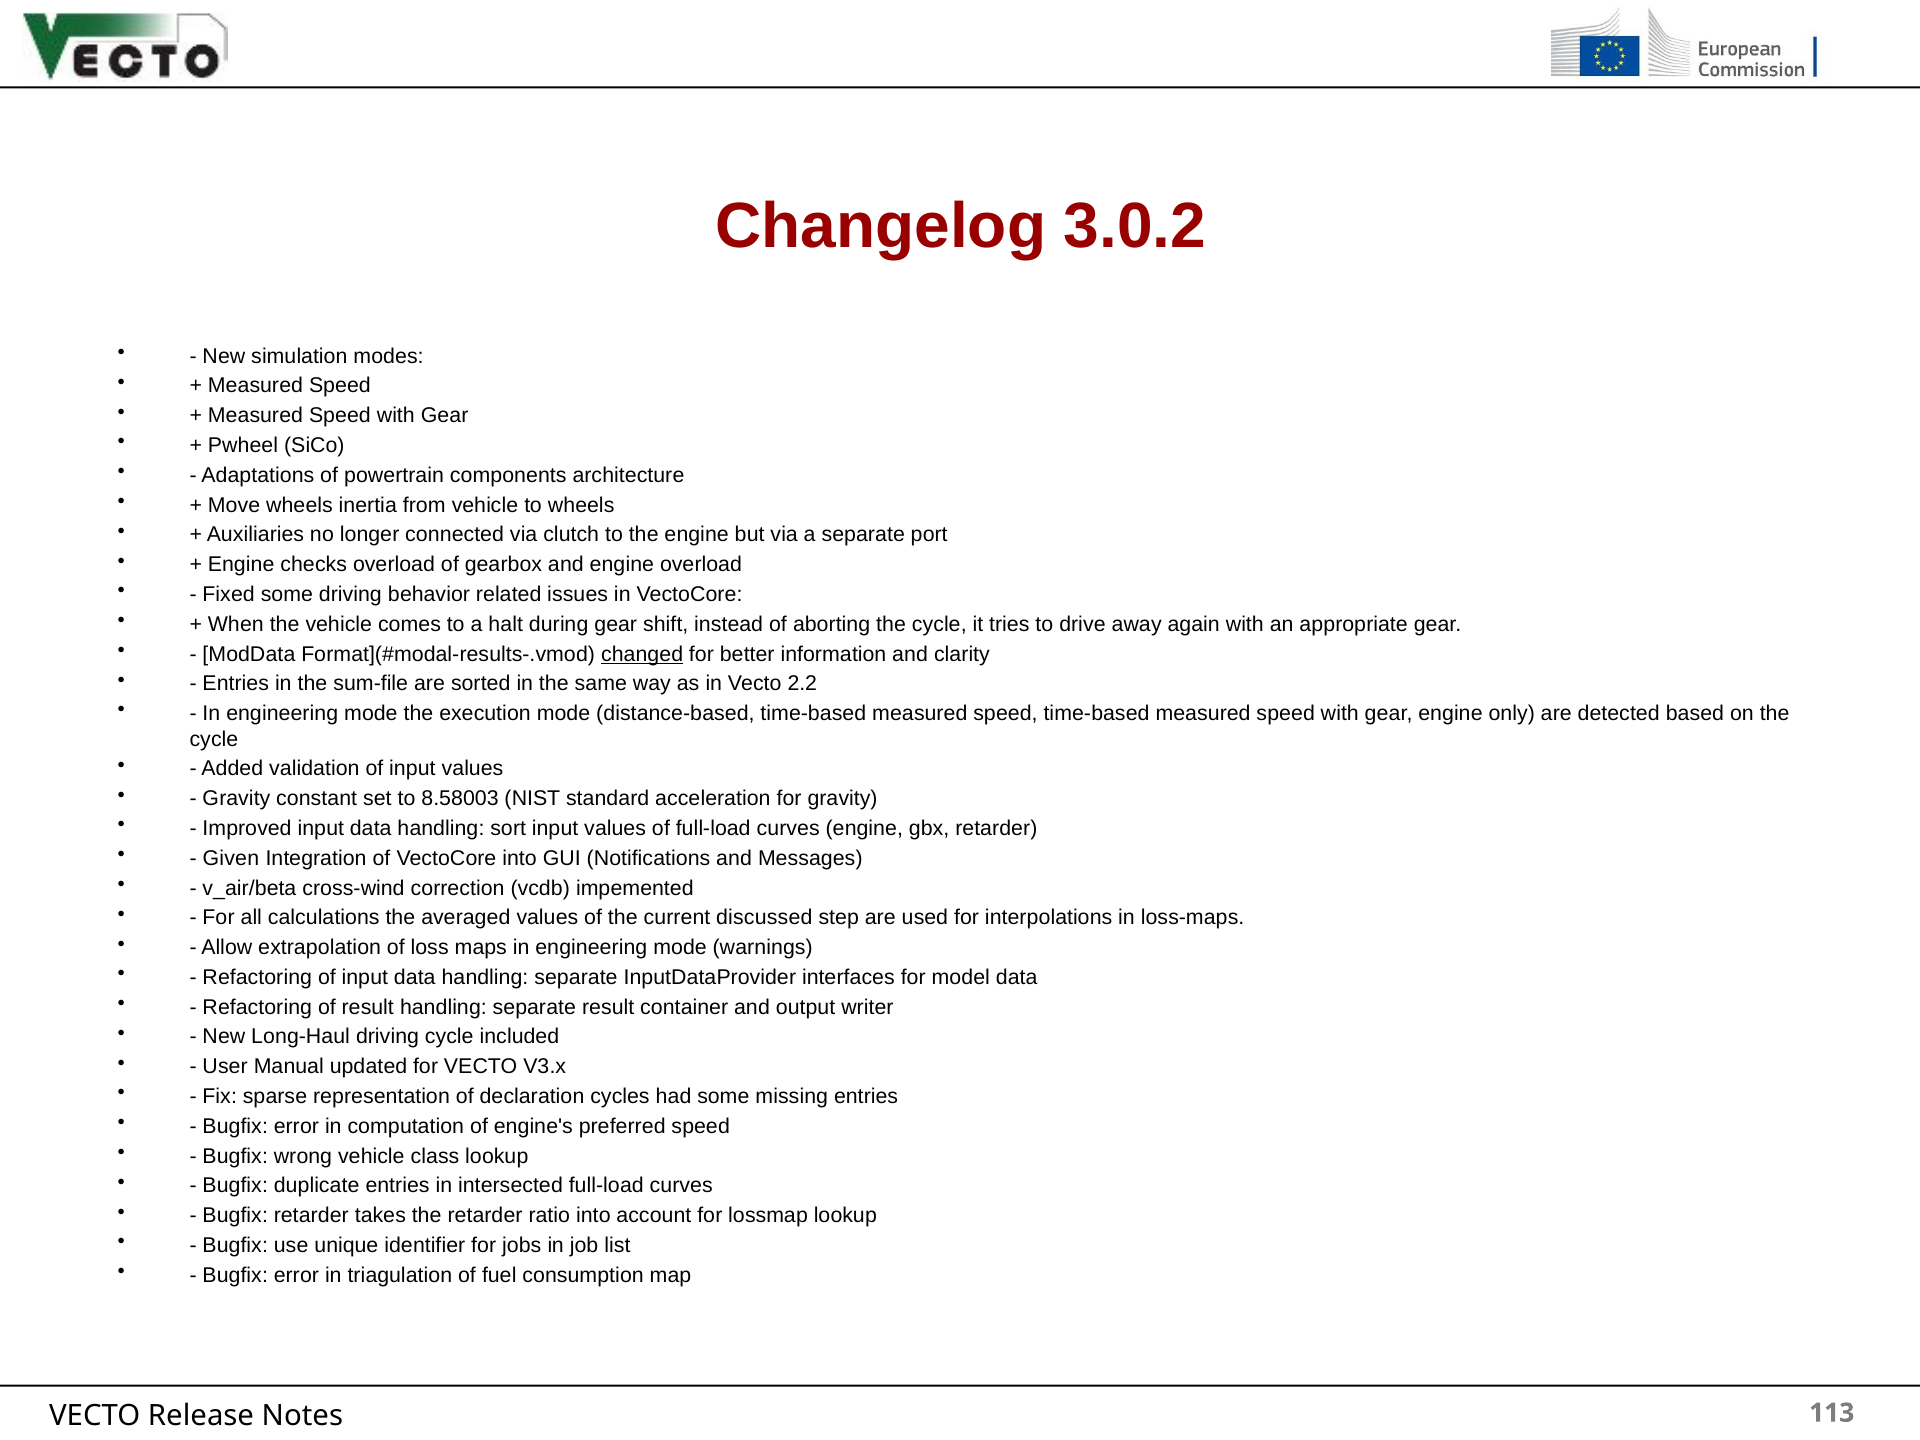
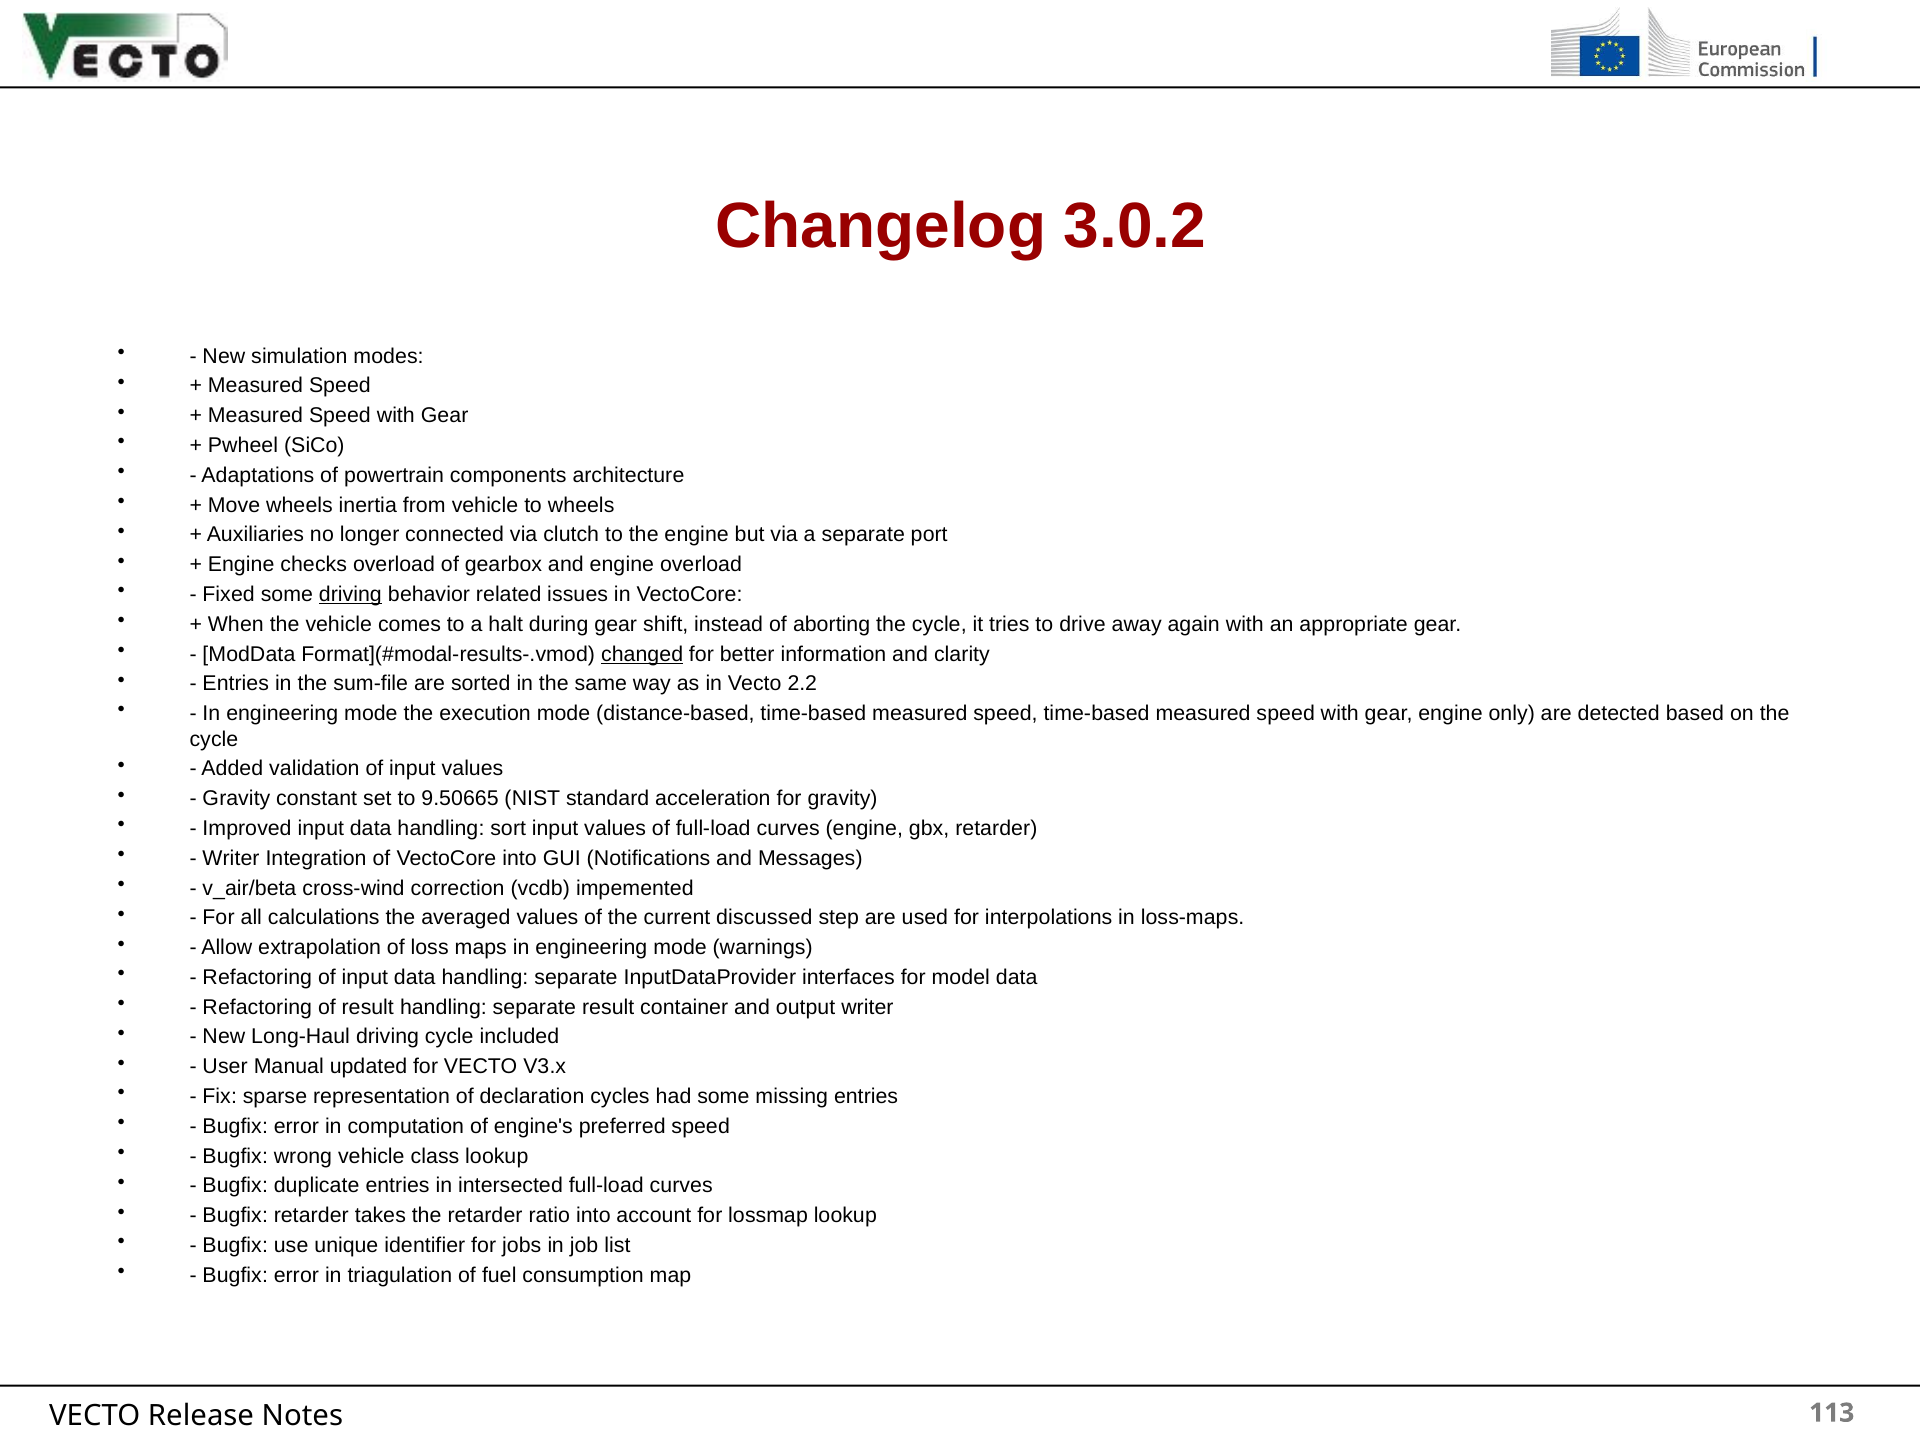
driving underline: none -> present (350, 594)
8.58003: 8.58003 -> 9.50665 (460, 799)
Given: Given -> Writer (231, 858)
